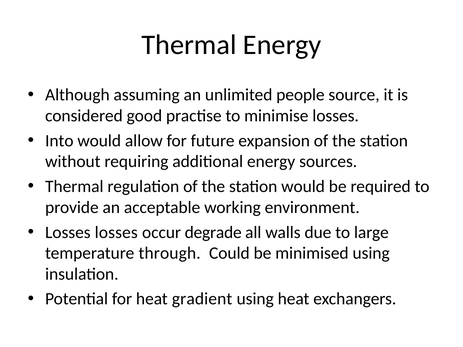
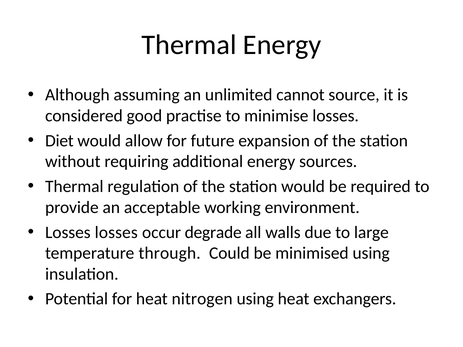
people: people -> cannot (300, 95)
Into: Into -> Diet (59, 141)
gradient: gradient -> nitrogen (202, 299)
